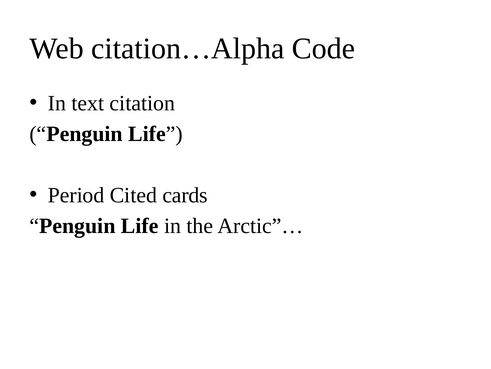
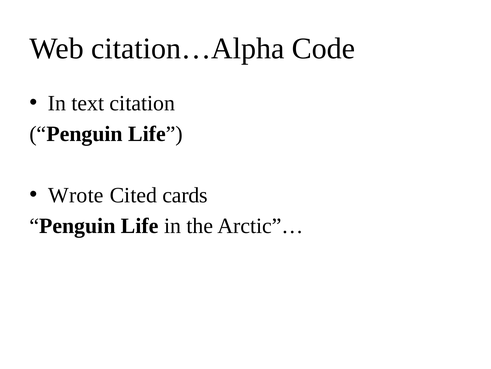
Period: Period -> Wrote (76, 195)
